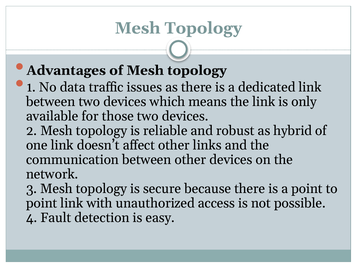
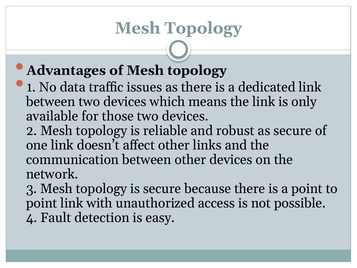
as hybrid: hybrid -> secure (293, 131)
